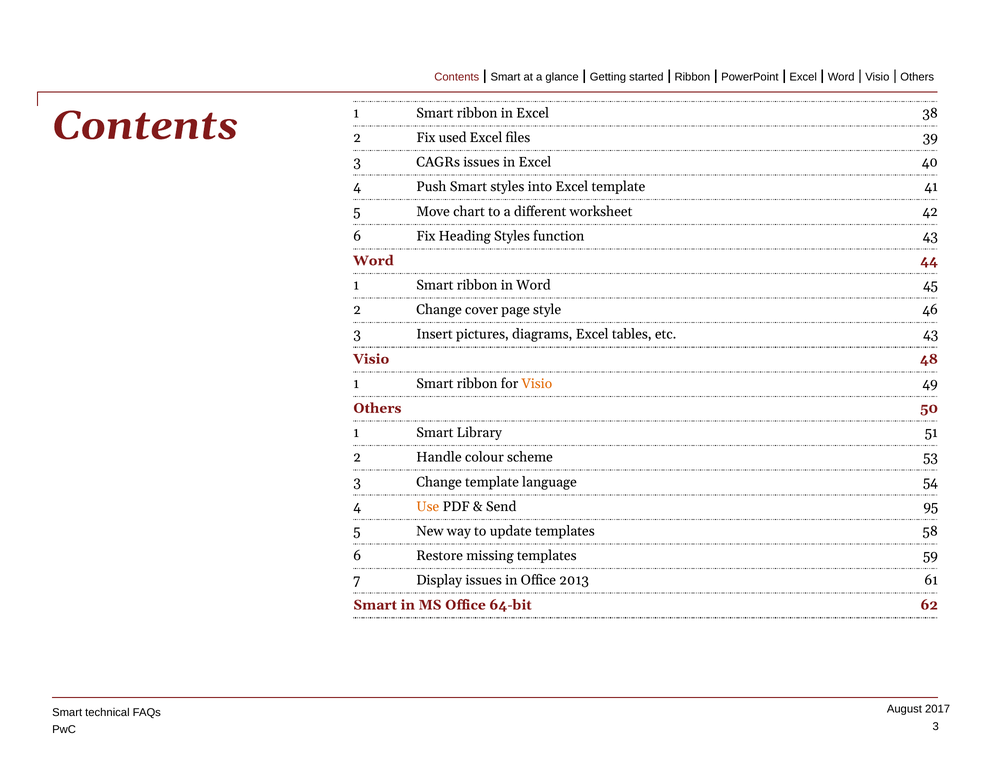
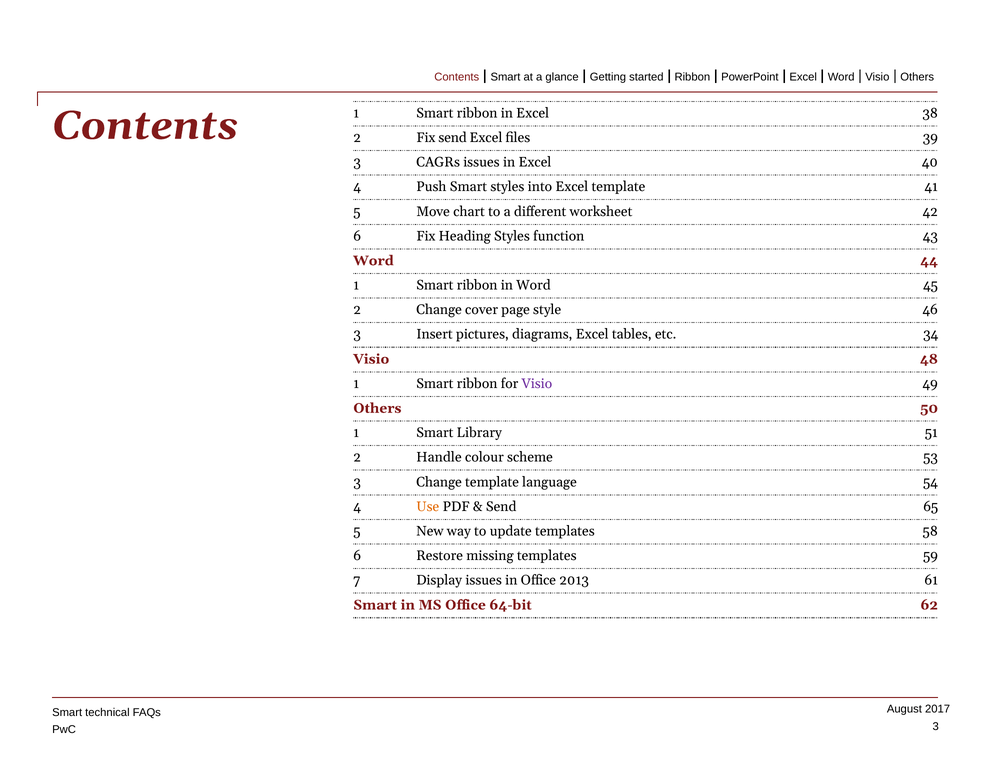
Fix used: used -> send (453, 138)
etc 43: 43 -> 34 (931, 334)
Visio colour: orange -> purple (537, 384)
95: 95 -> 65 (931, 507)
